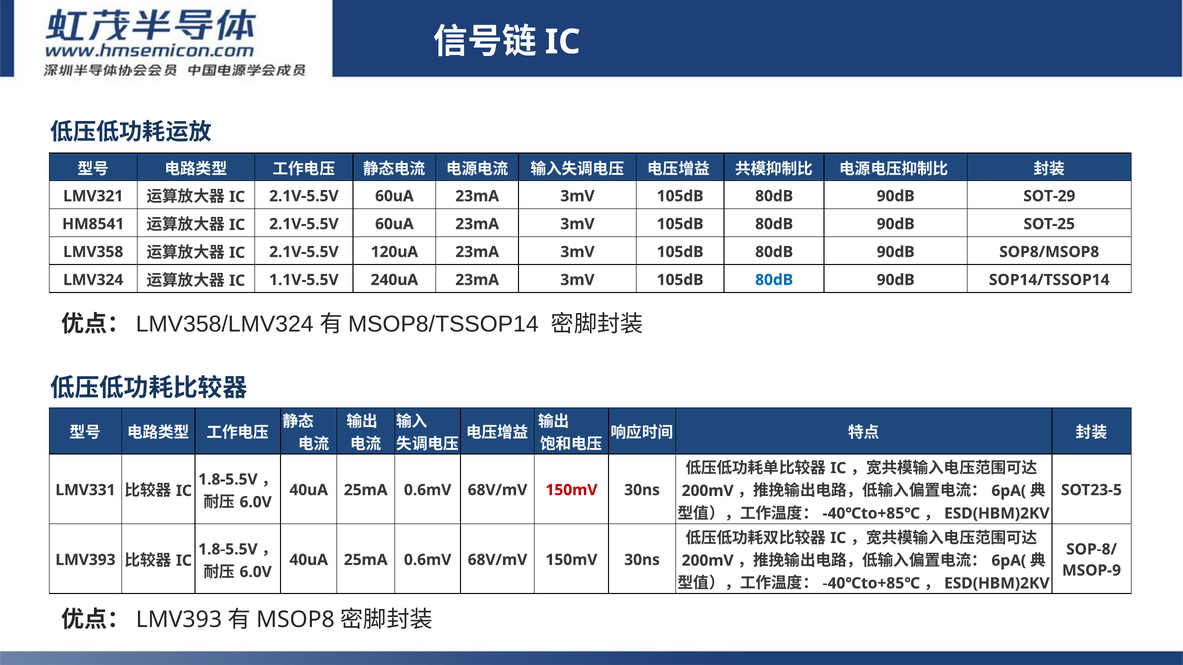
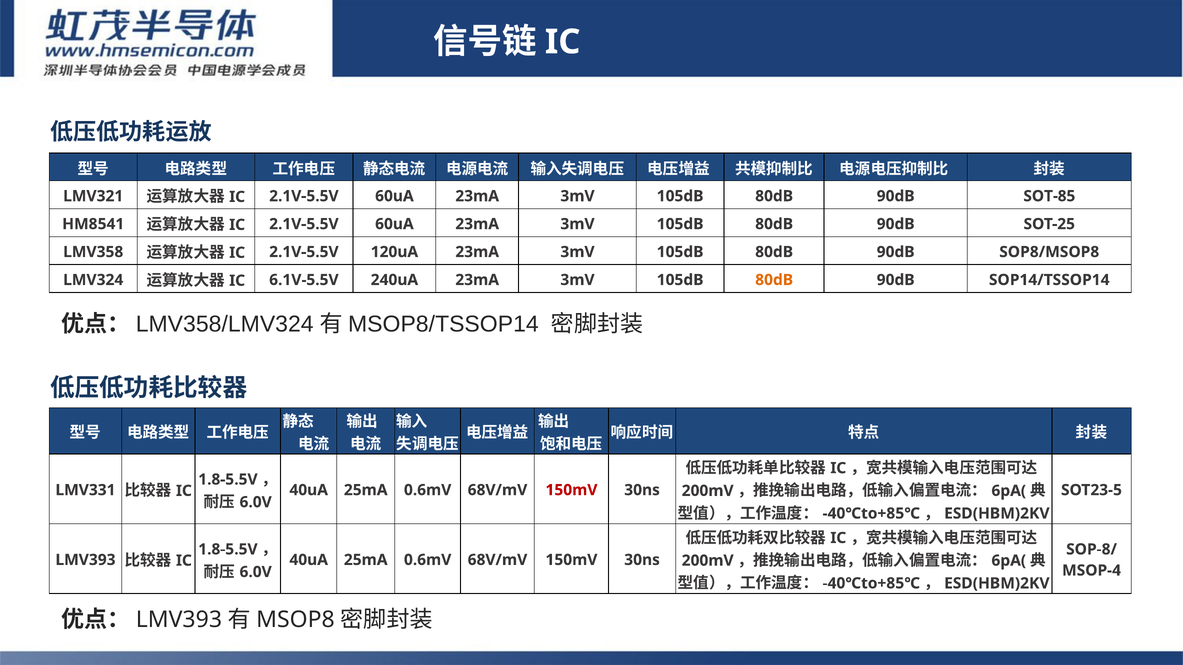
SOT-29: SOT-29 -> SOT-85 (1049, 196)
1.1V-5.5V: 1.1V-5.5V -> 6.1V-5.5V (304, 280)
80dB colour: blue -> orange (774, 280)
MSOP-9: MSOP-9 -> MSOP-4 (1092, 571)
